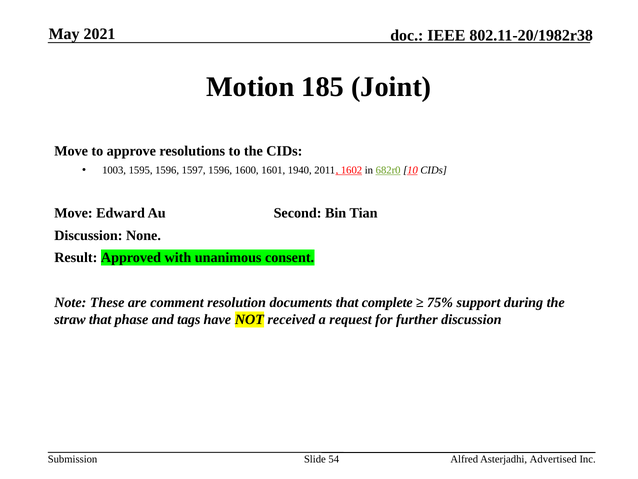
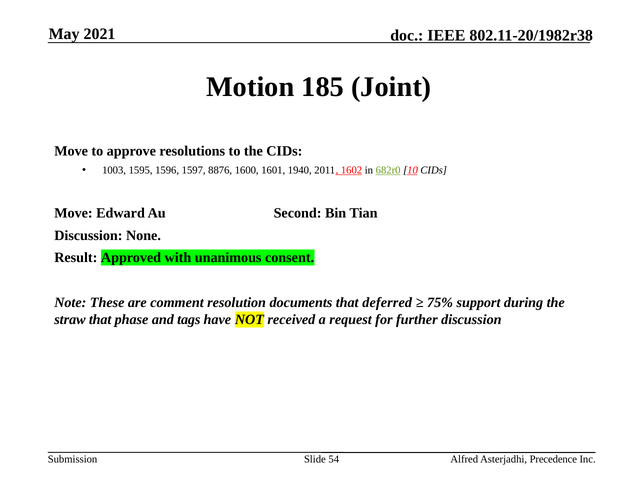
1597 1596: 1596 -> 8876 (220, 170)
complete: complete -> deferred (387, 302)
Advertised: Advertised -> Precedence (553, 459)
